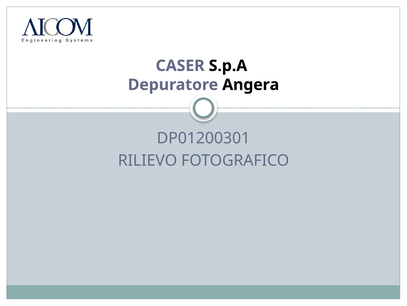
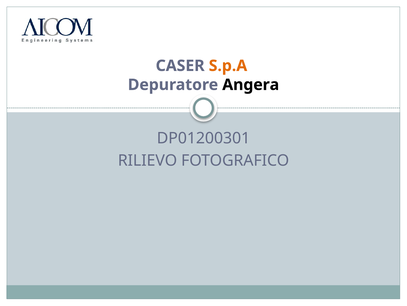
S.p.A colour: black -> orange (228, 66)
